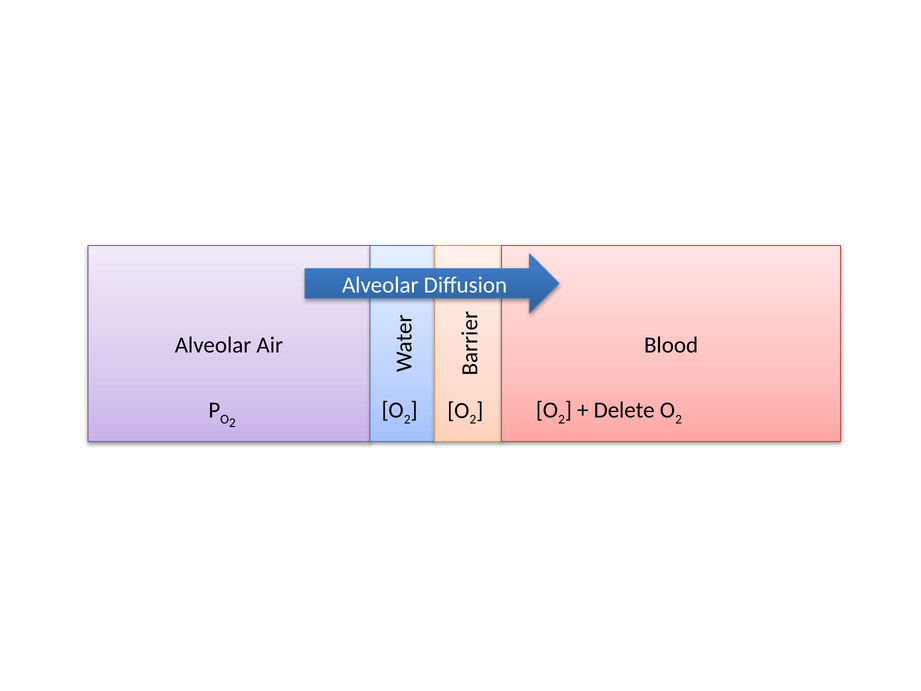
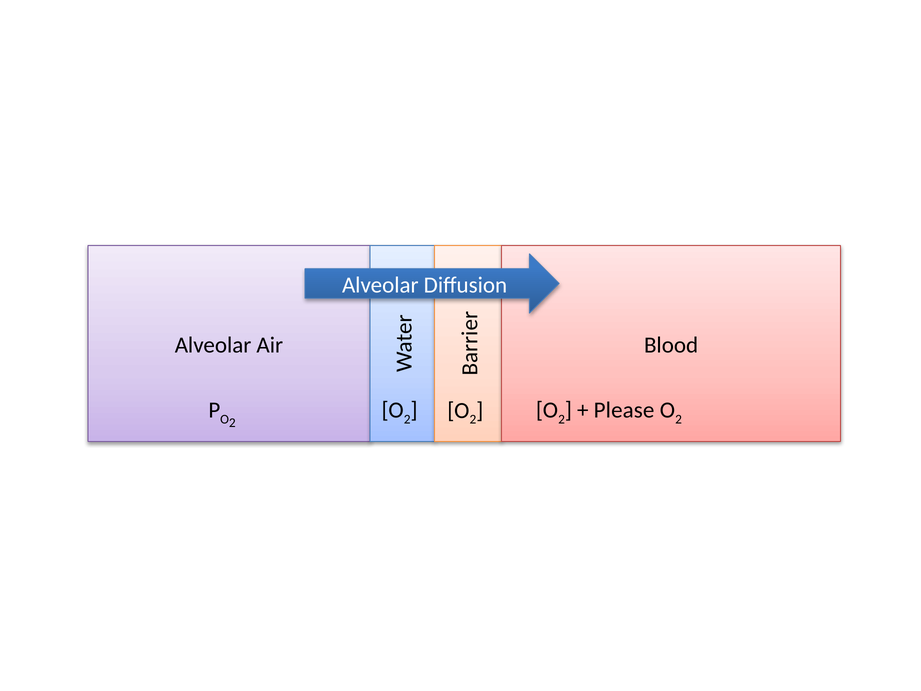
Delete: Delete -> Please (624, 410)
